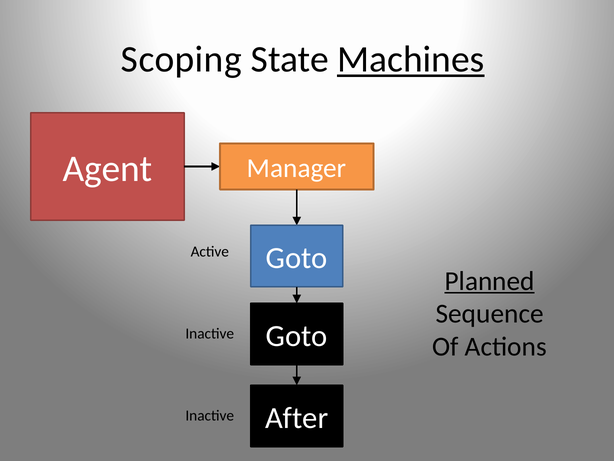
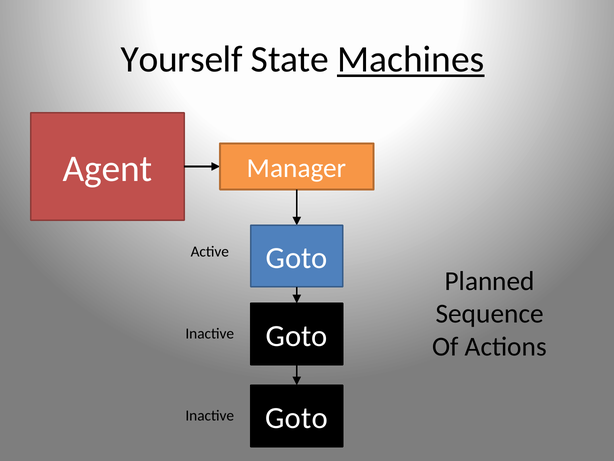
Scoping: Scoping -> Yourself (182, 59)
Planned underline: present -> none (490, 281)
After: After -> Goto (297, 418)
